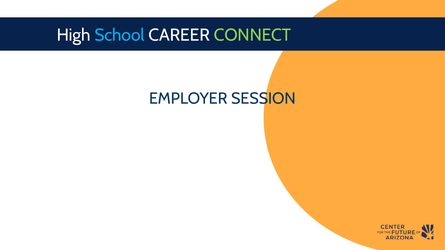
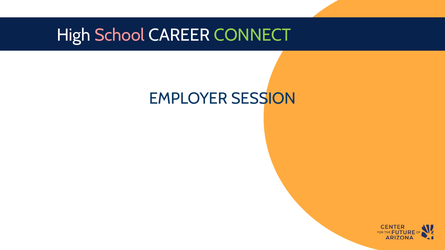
School colour: light blue -> pink (120, 35)
